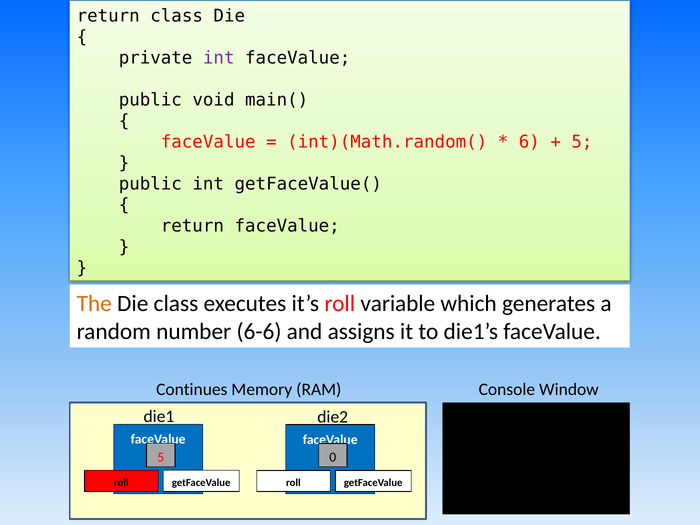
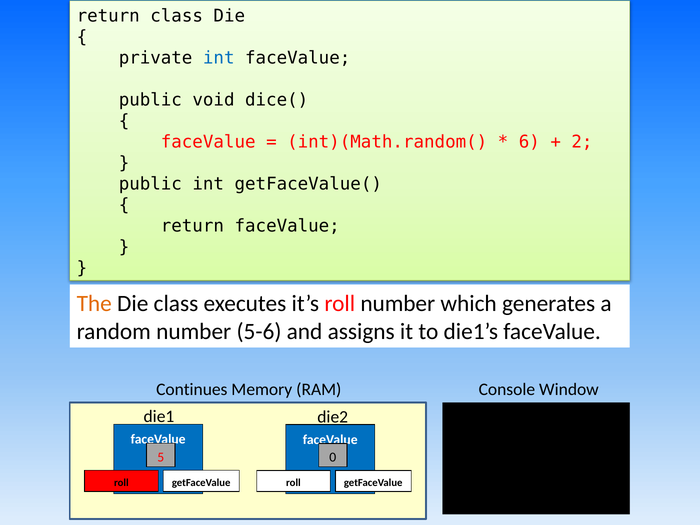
int colour: purple -> blue (219, 58)
main(: main( -> dice( (277, 100)
5: 5 -> 2 (582, 142)
roll variable: variable -> number (398, 304)
6-6: 6-6 -> 5-6 (259, 332)
